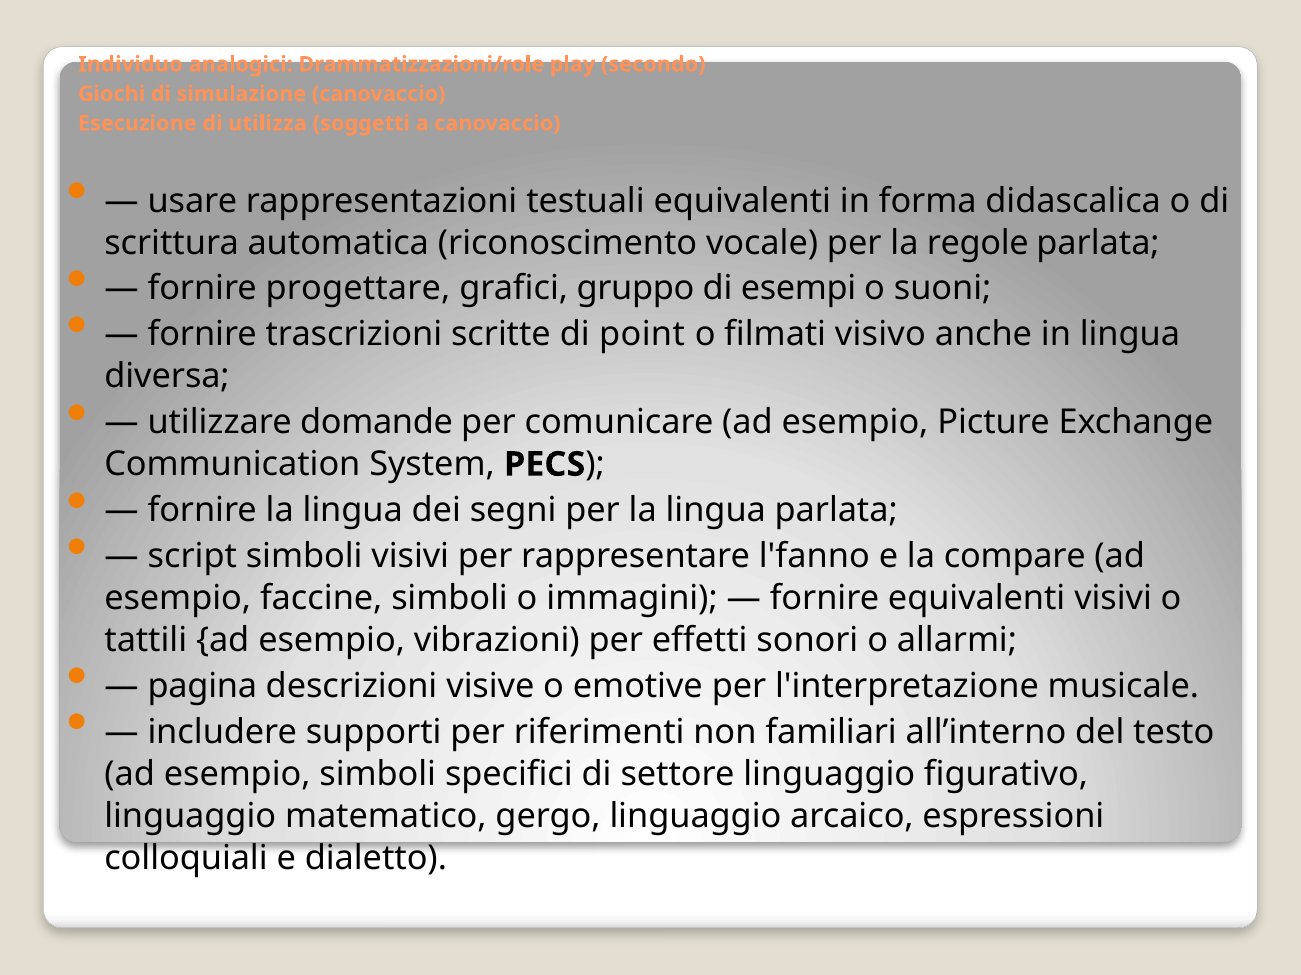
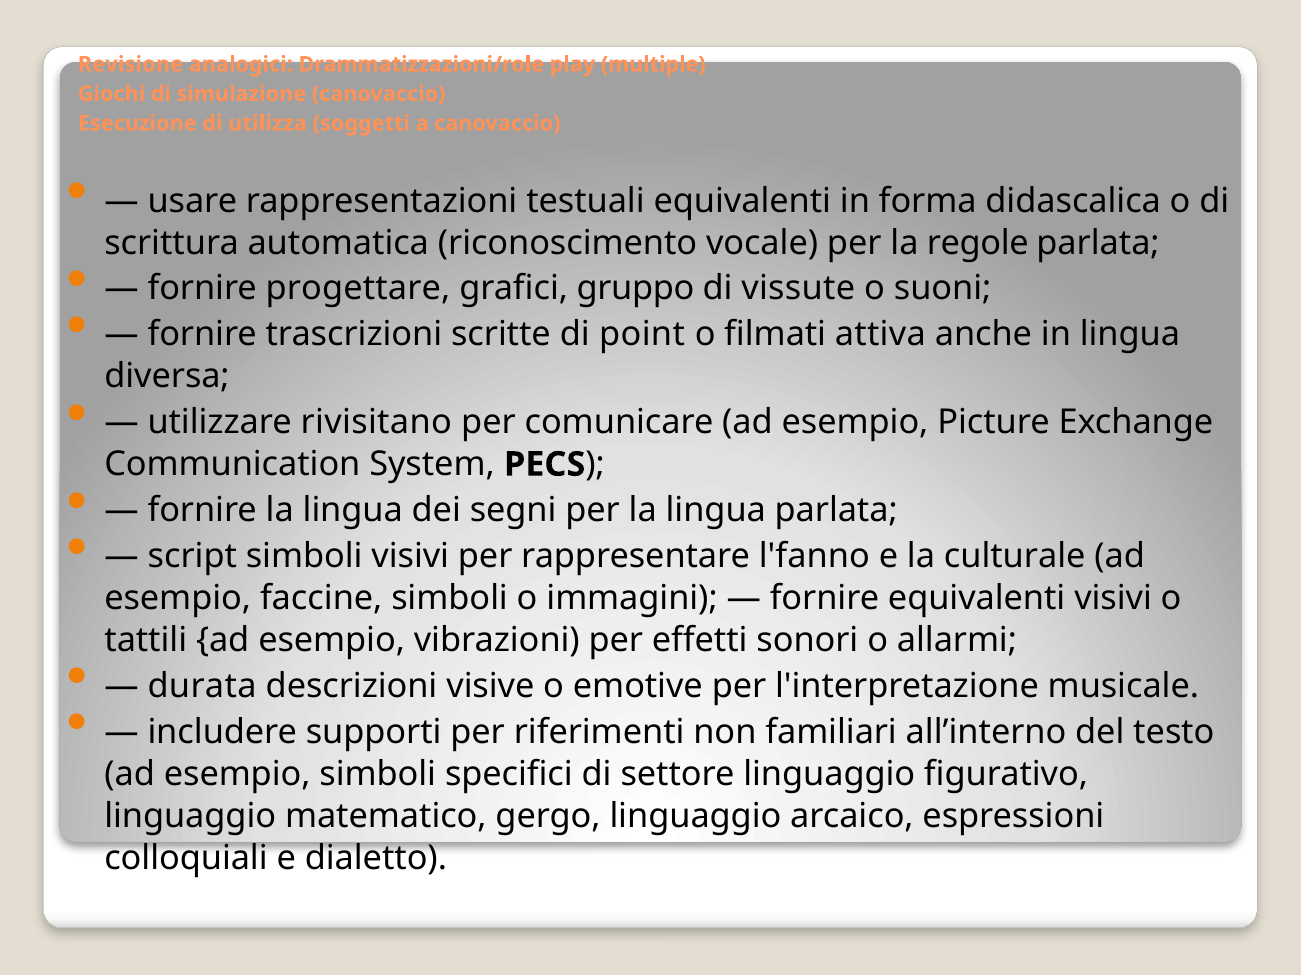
Individuo: Individuo -> Revisione (130, 64)
secondo: secondo -> multiple (653, 64)
esempi: esempi -> vissute (798, 289)
visivo: visivo -> attiva (880, 335)
domande: domande -> rivisitano (376, 423)
compare: compare -> culturale (1015, 557)
pagina: pagina -> durata (202, 687)
